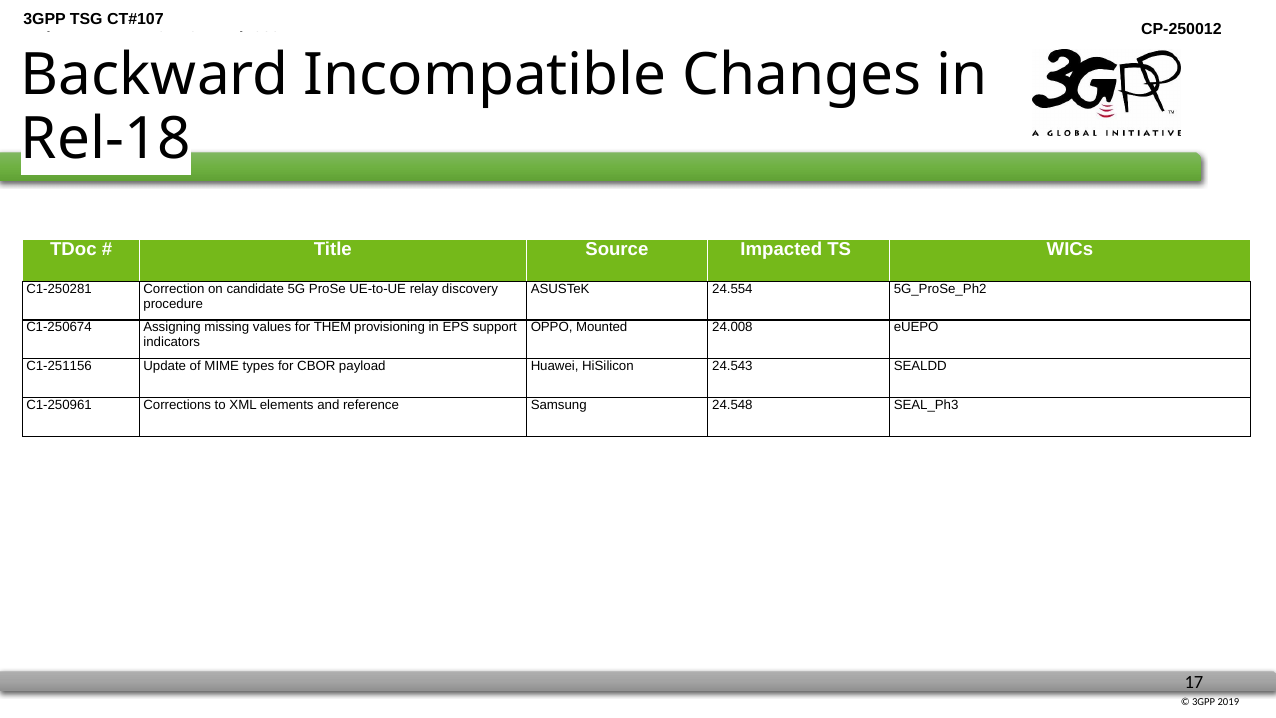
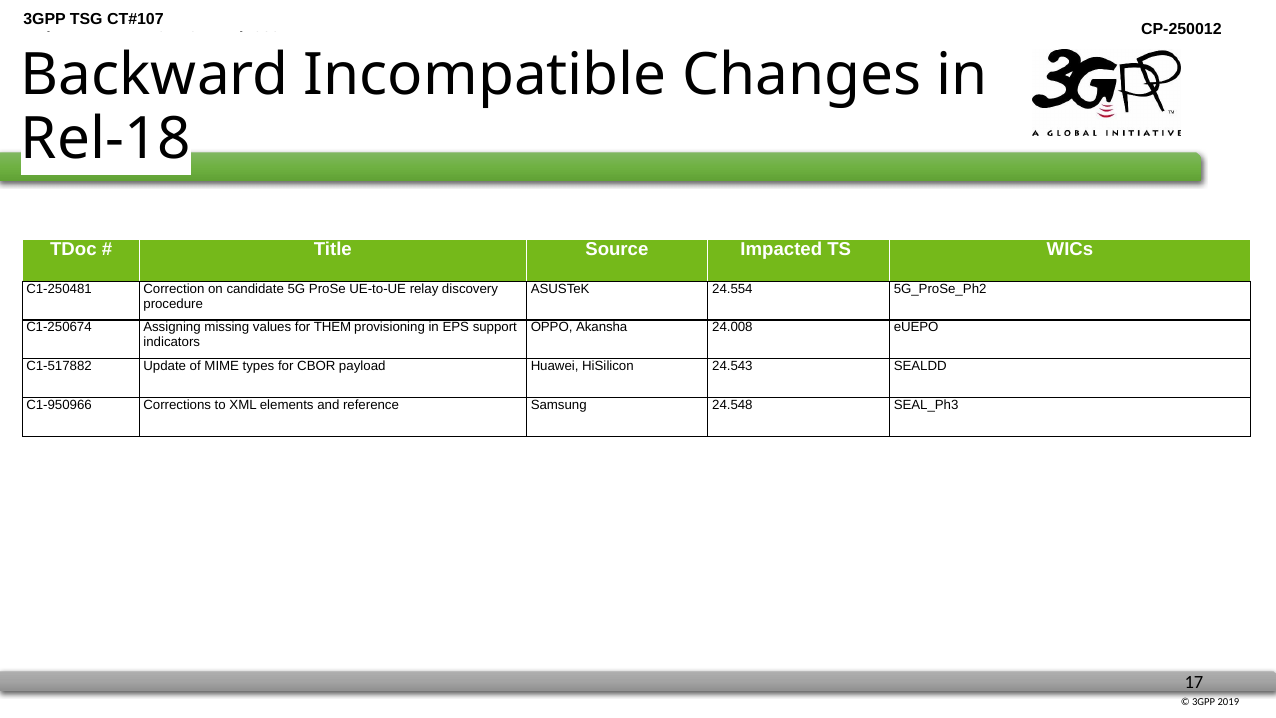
C1-250281: C1-250281 -> C1-250481 (59, 289)
Mounted: Mounted -> Akansha (602, 327)
C1-251156: C1-251156 -> C1-517882 (59, 366)
C1-250961: C1-250961 -> C1-950966 (59, 405)
